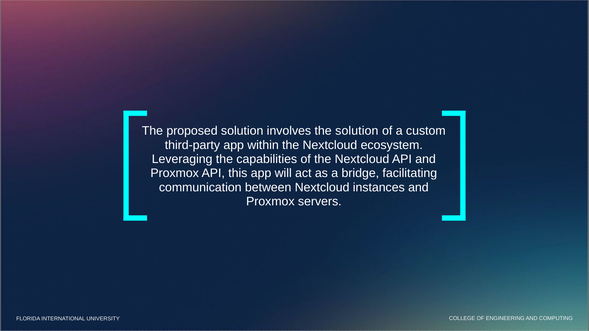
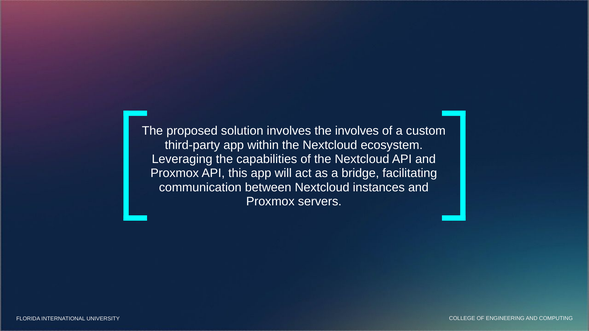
the solution: solution -> involves (357, 131)
